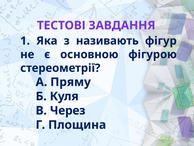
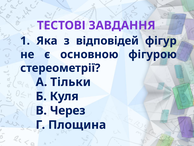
називають: називають -> відповідей (107, 41)
Пряму: Пряму -> Тільки (71, 82)
